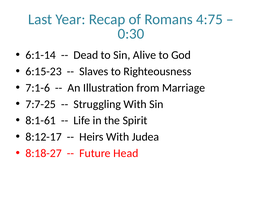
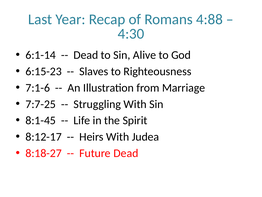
4:75: 4:75 -> 4:88 (209, 19)
0:30: 0:30 -> 4:30 (131, 34)
8:1-61: 8:1-61 -> 8:1-45 (41, 120)
Future Head: Head -> Dead (126, 153)
